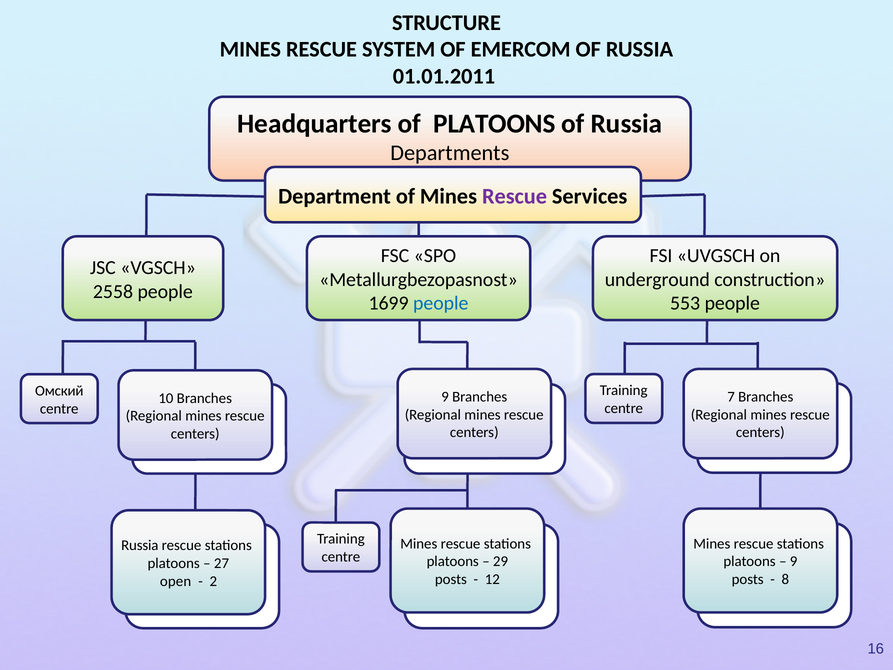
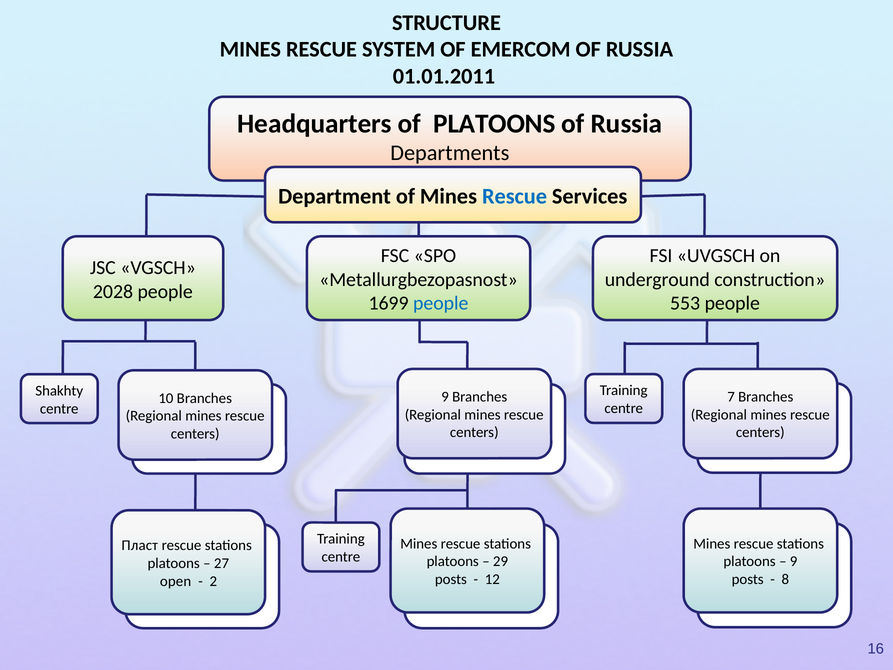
Rescue colour: purple -> blue (515, 196)
2558: 2558 -> 2028 (113, 291)
Омский: Омский -> Shakhty (59, 391)
Russia: Russia -> Пласт (140, 545)
